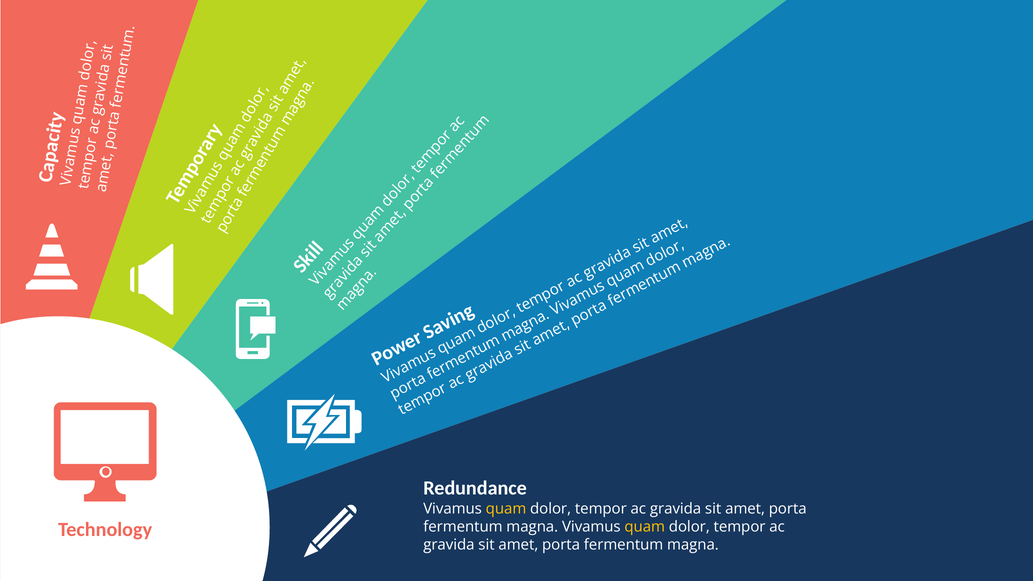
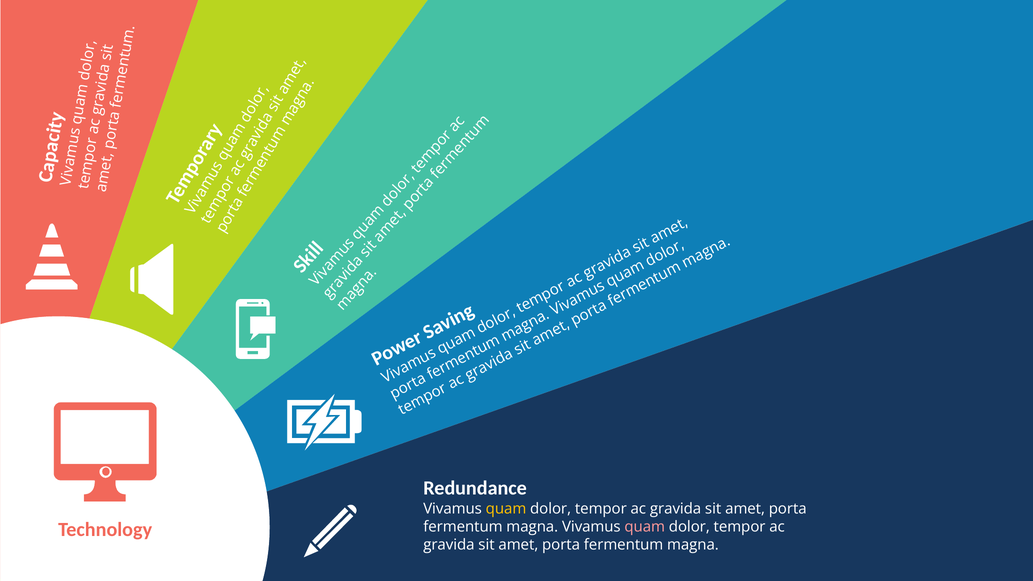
quam colour: yellow -> pink (645, 527)
